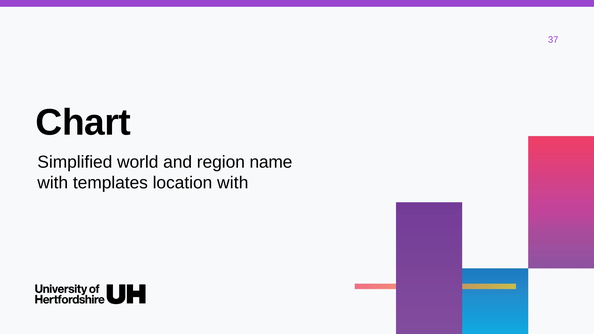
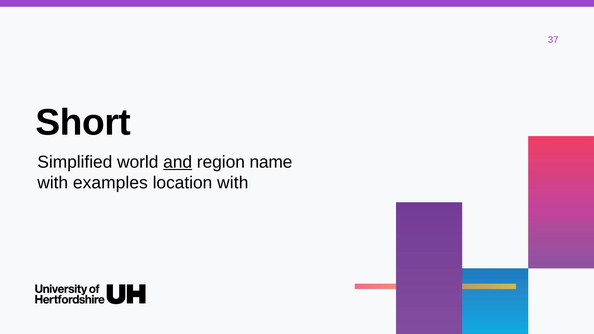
Chart: Chart -> Short (83, 123)
and underline: none -> present (178, 162)
templates: templates -> examples (110, 183)
